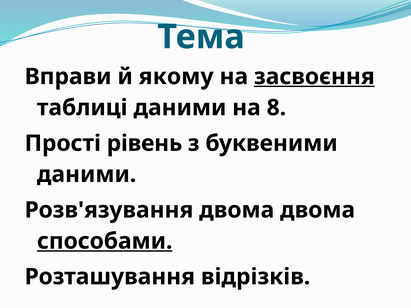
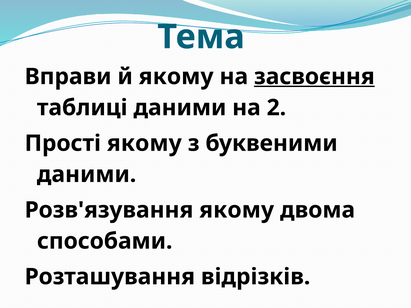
8: 8 -> 2 (276, 108)
Прості рівень: рівень -> якому (144, 143)
Розв'язування двома: двома -> якому (237, 210)
способами underline: present -> none (105, 241)
